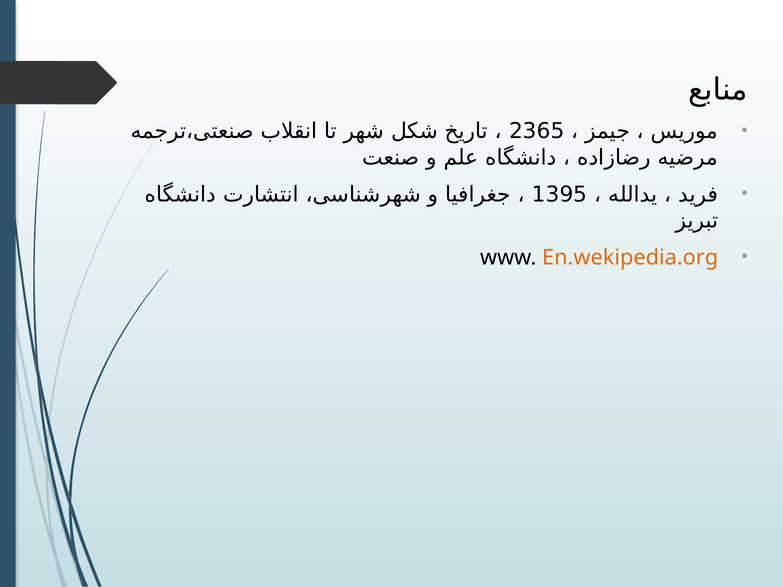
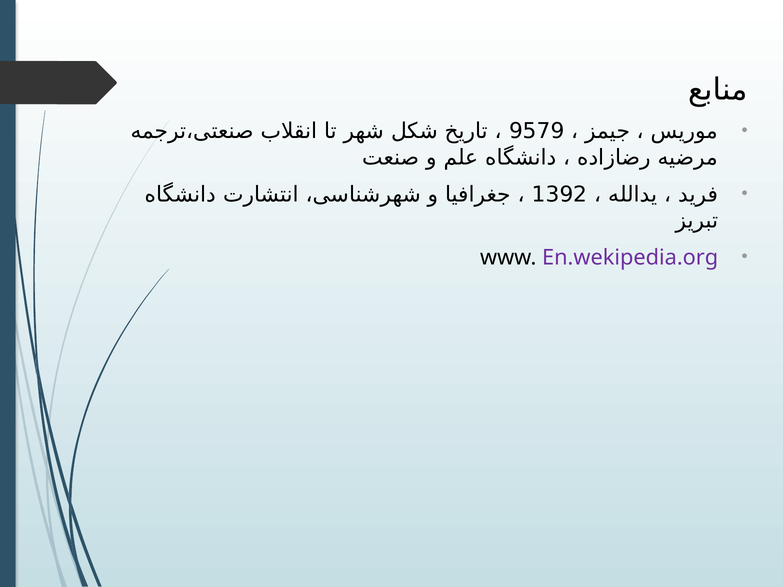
2365: 2365 -> 9579 (537, 131)
1395: 1395 -> 1392 (560, 194)
En.wekipedia.org colour: orange -> purple (630, 258)
